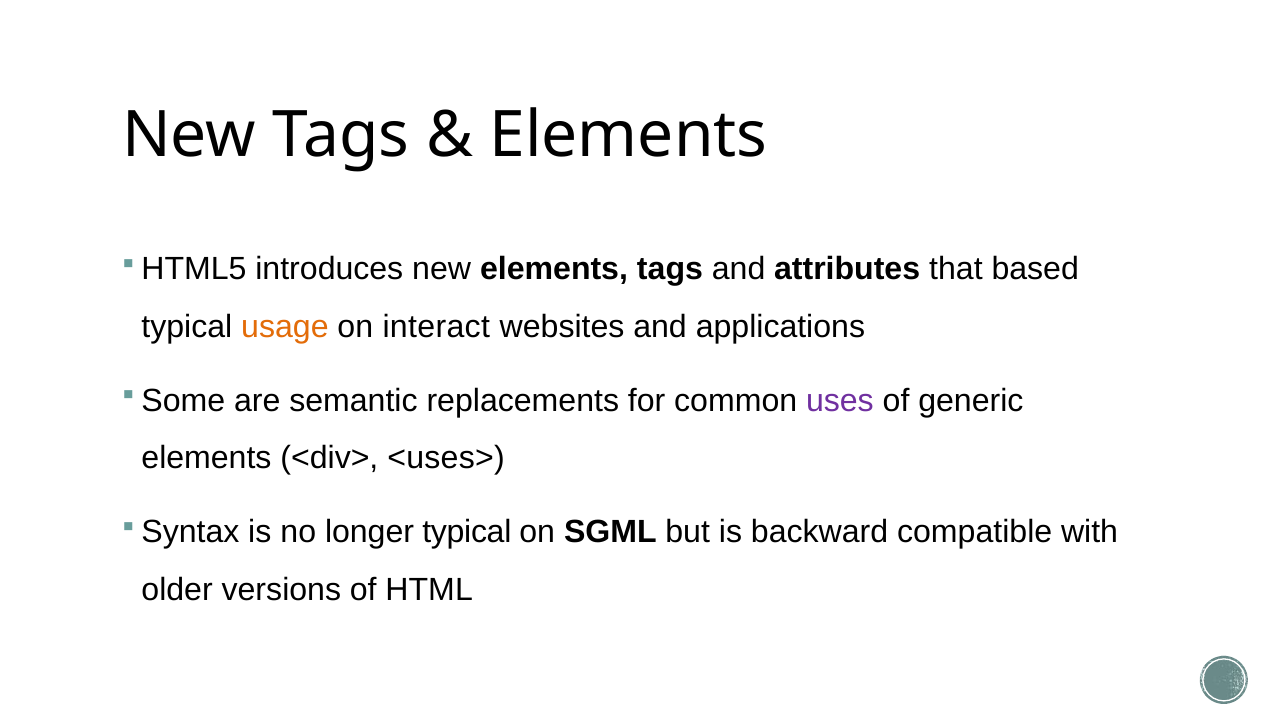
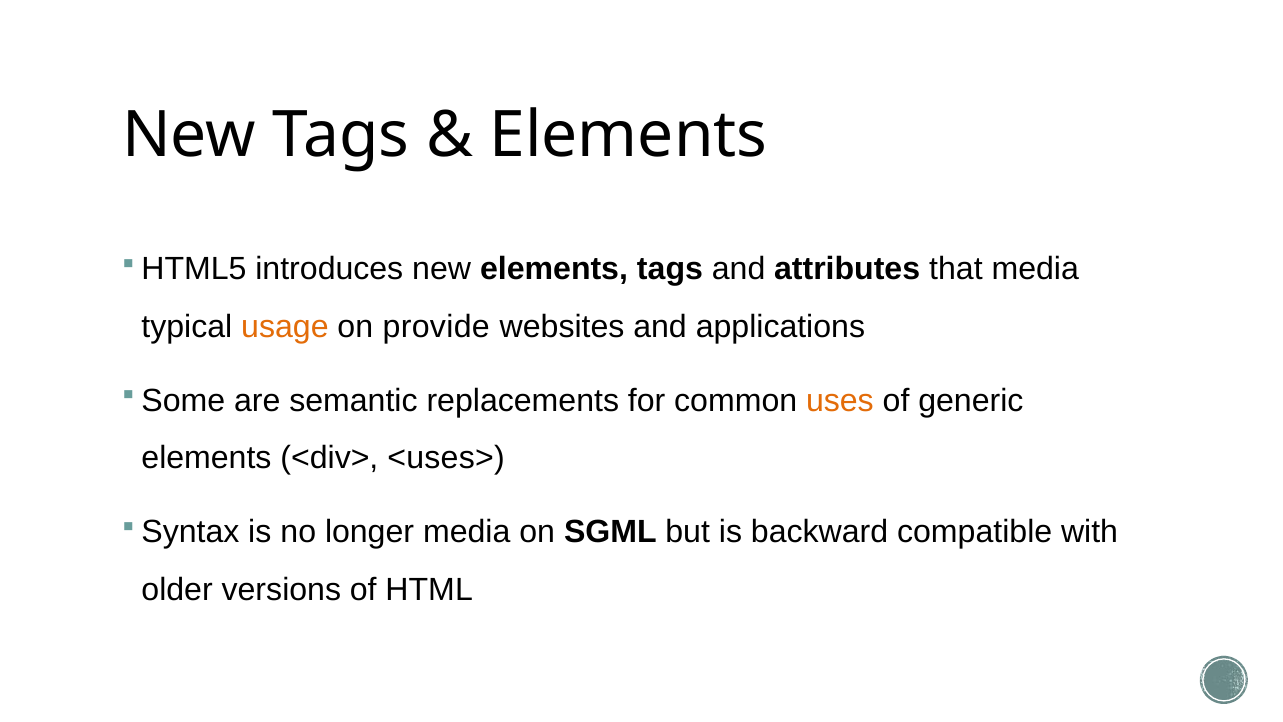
that based: based -> media (1035, 269)
interact: interact -> provide (436, 327)
uses colour: purple -> orange (840, 400)
longer typical: typical -> media (467, 532)
